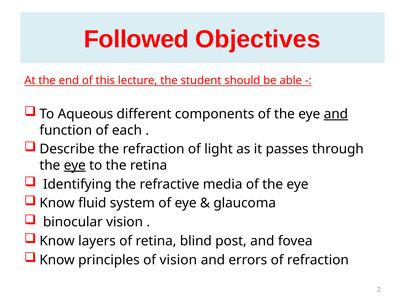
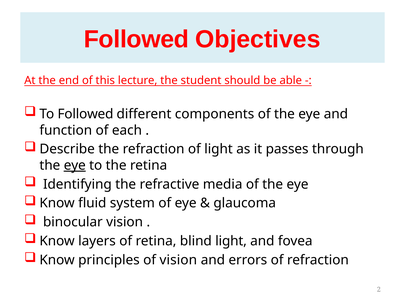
To Aqueous: Aqueous -> Followed (85, 114)
and underline: present -> none (336, 114)
blind post: post -> light (231, 241)
